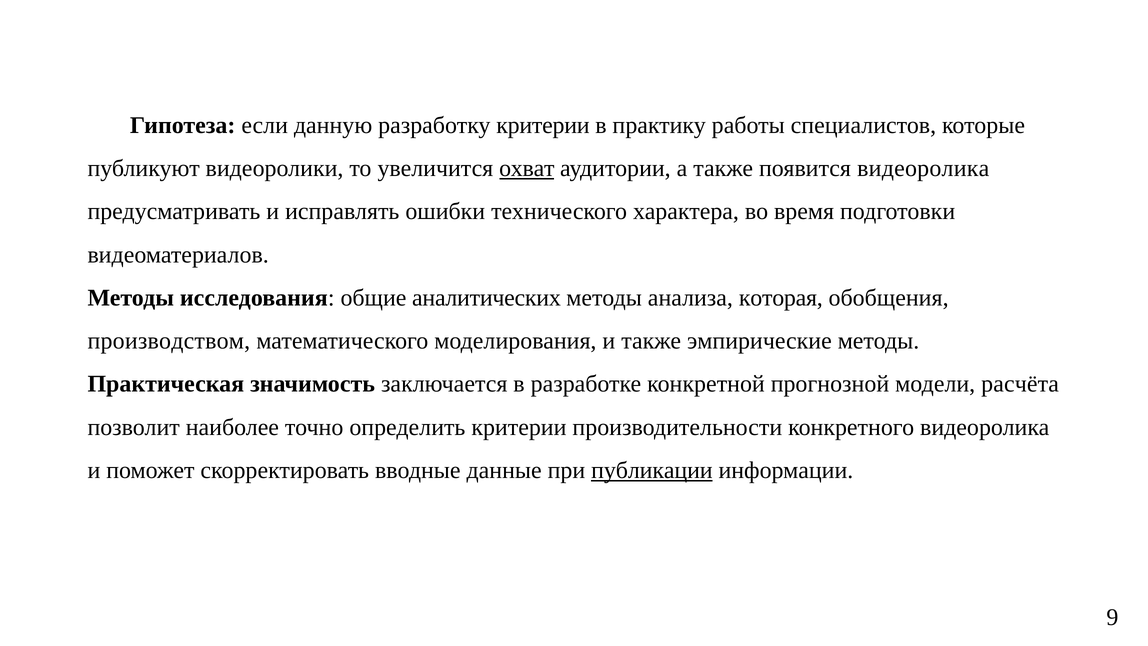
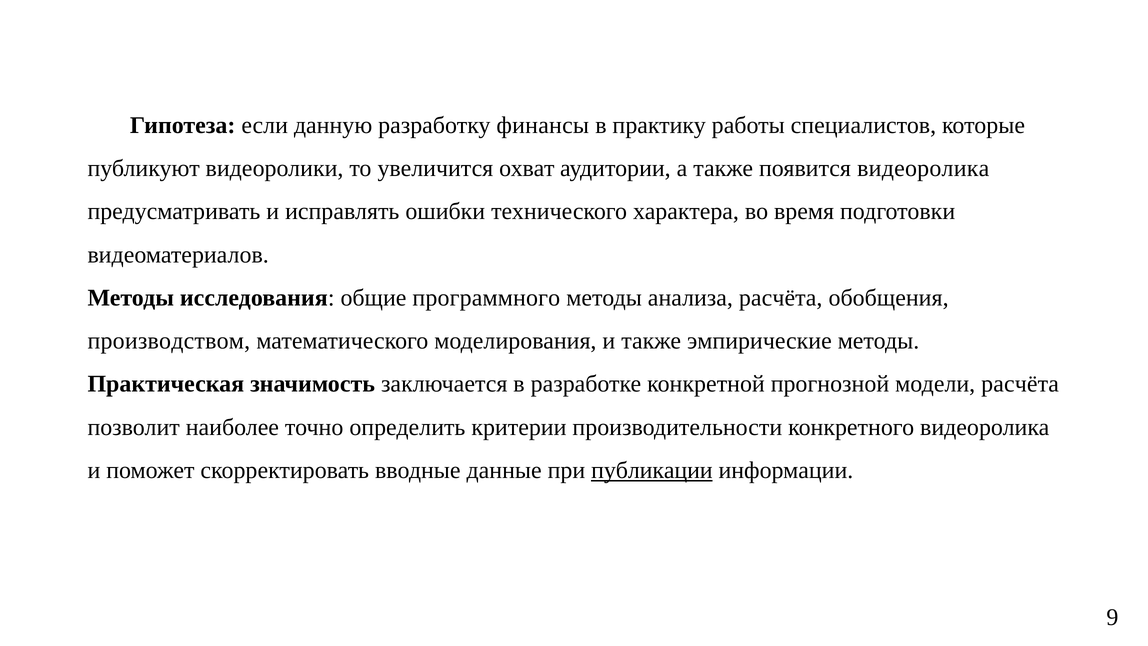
разработку критерии: критерии -> финансы (543, 125)
охват underline: present -> none (527, 168)
аналитических: аналитических -> программного (486, 298)
анализа которая: которая -> расчёта (781, 298)
